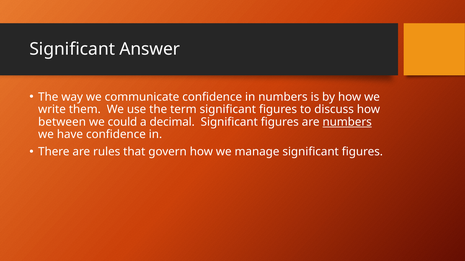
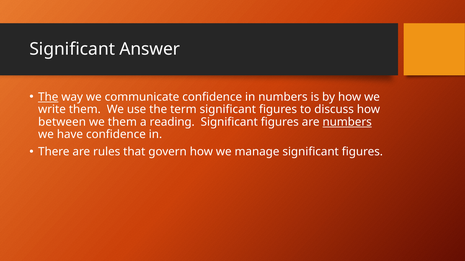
The underline: none -> present (48, 97)
we could: could -> them (122, 122)
decimal: decimal -> reading (172, 122)
